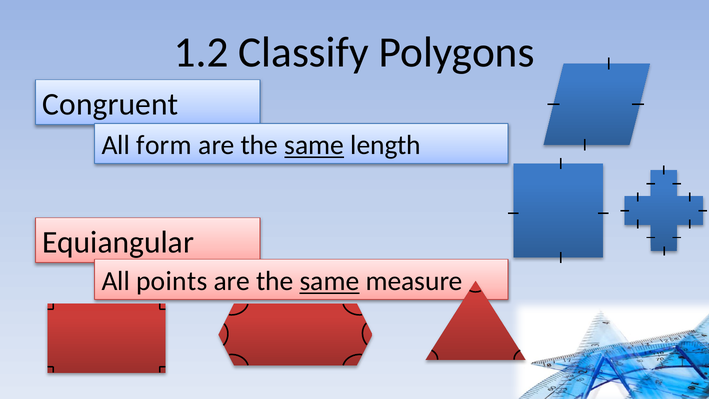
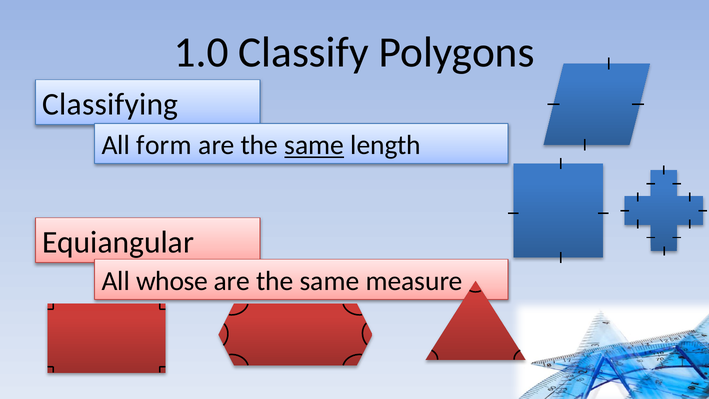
1.2: 1.2 -> 1.0 (201, 52)
Congruent: Congruent -> Classifying (110, 104)
points: points -> whose (172, 281)
same underline: present -> none (330, 281)
